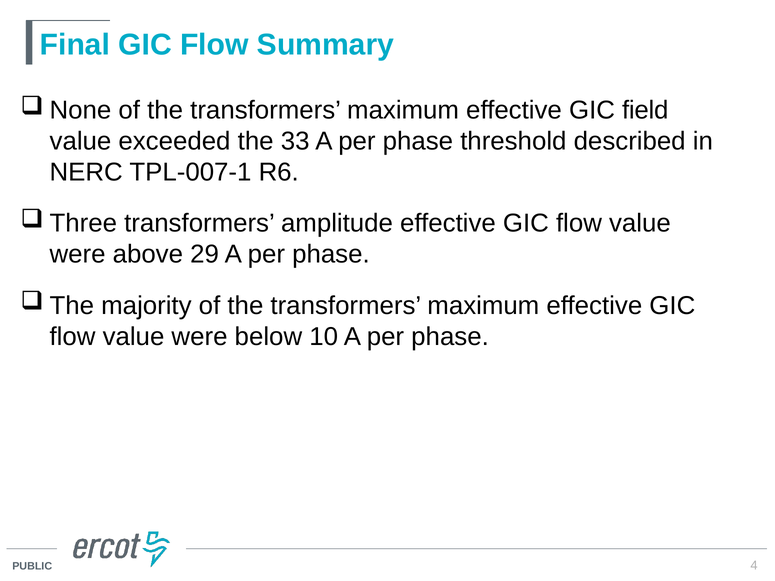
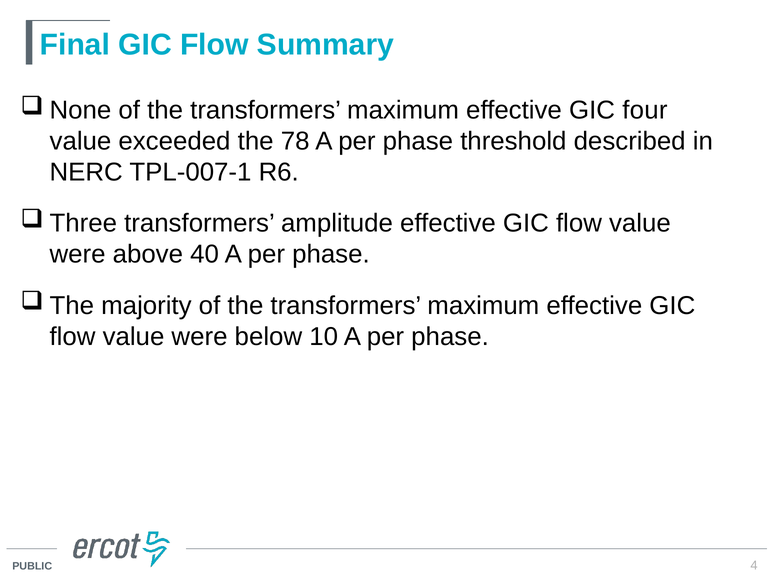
field: field -> four (645, 110)
33: 33 -> 78 (295, 141)
29: 29 -> 40 (205, 255)
